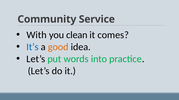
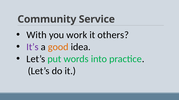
clean: clean -> work (77, 35)
comes: comes -> others (113, 35)
It’s colour: blue -> purple (32, 47)
